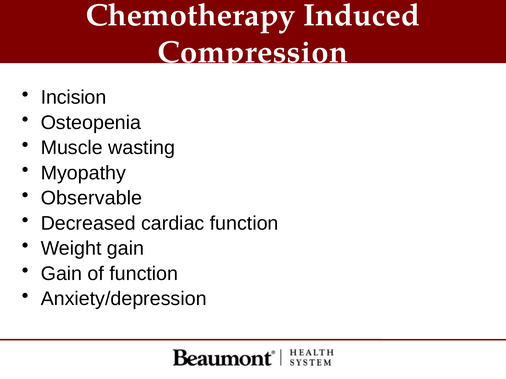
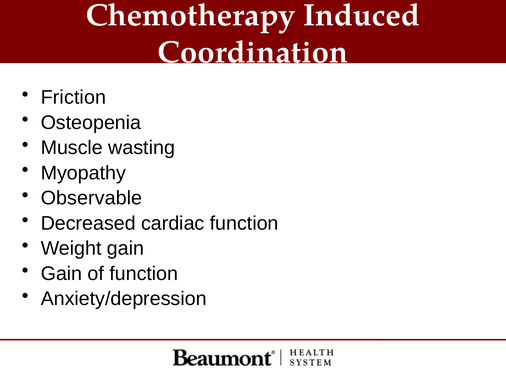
Compression: Compression -> Coordination (253, 52)
Incision: Incision -> Friction (73, 98)
